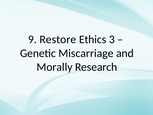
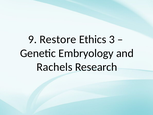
Miscarriage: Miscarriage -> Embryology (86, 53)
Morally: Morally -> Rachels (55, 67)
